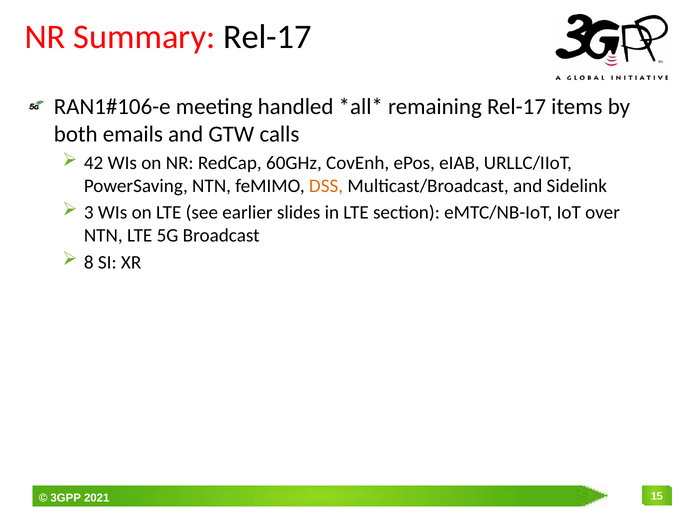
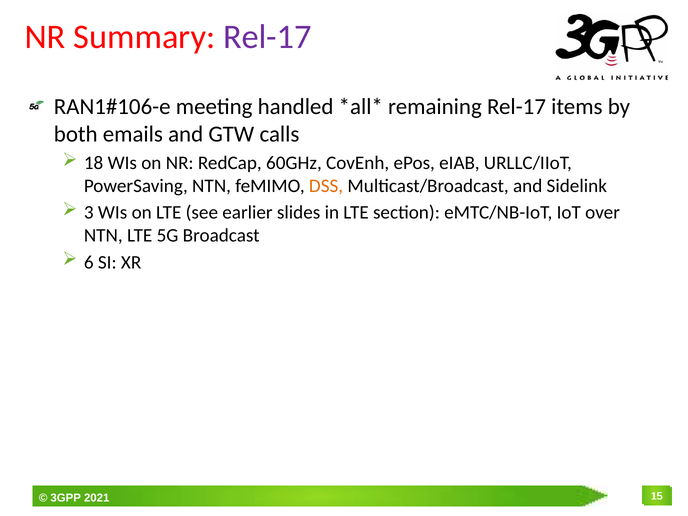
Rel-17 colour: black -> purple (267, 37)
42: 42 -> 18 (94, 163)
8: 8 -> 6 (89, 262)
